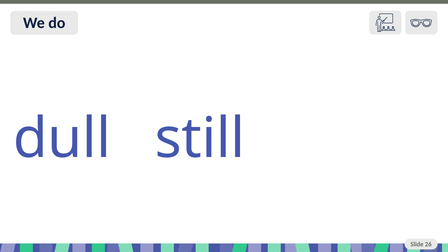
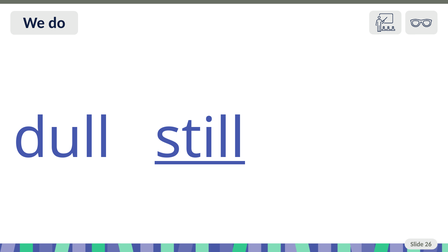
still underline: none -> present (200, 139)
